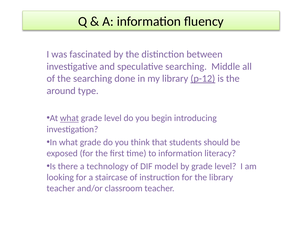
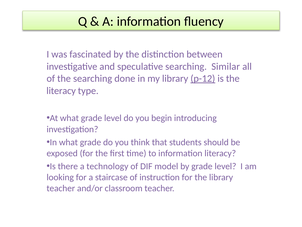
Middle: Middle -> Similar (226, 66)
around: around -> literacy (61, 90)
what underline: present -> none (69, 118)
